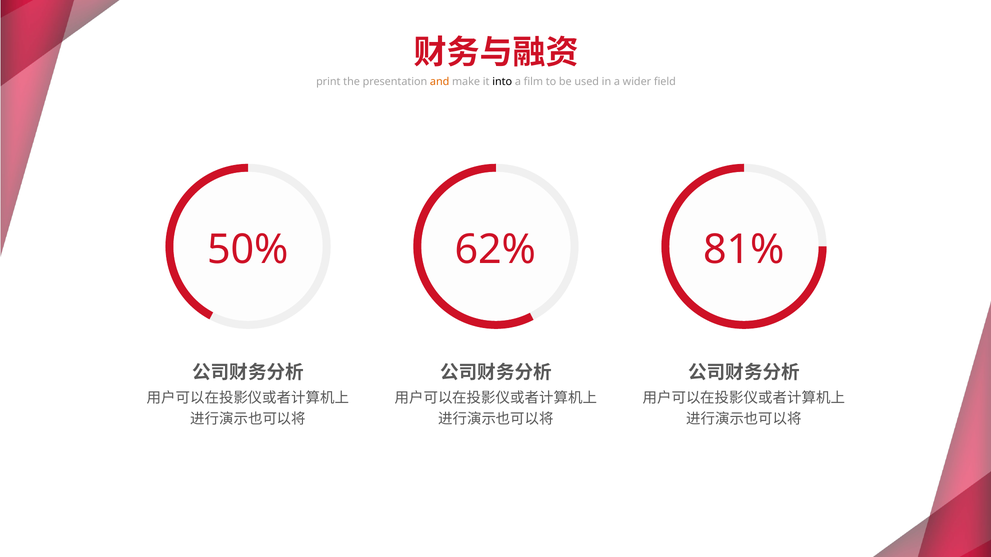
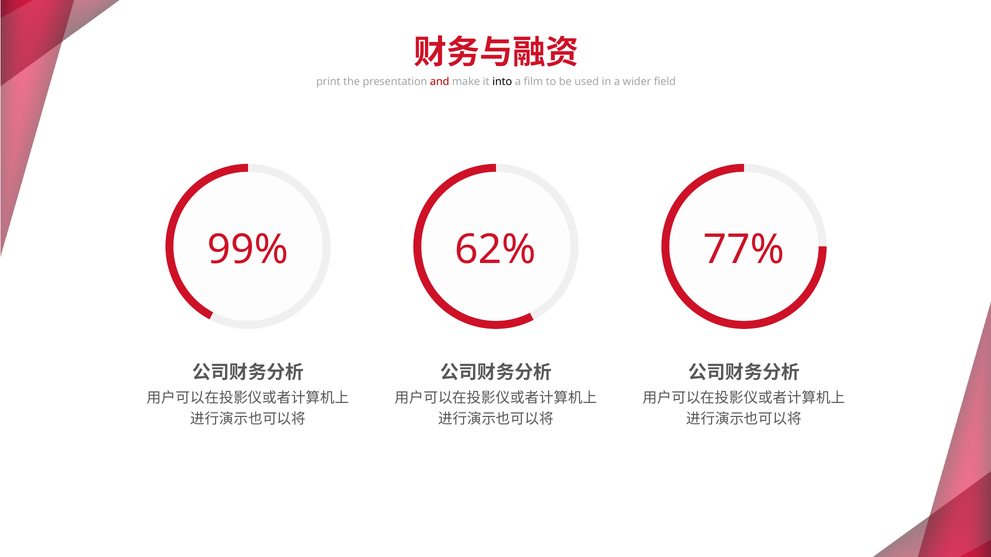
and colour: orange -> red (440, 82)
50%: 50% -> 99% (248, 250)
81%: 81% -> 77% (744, 250)
